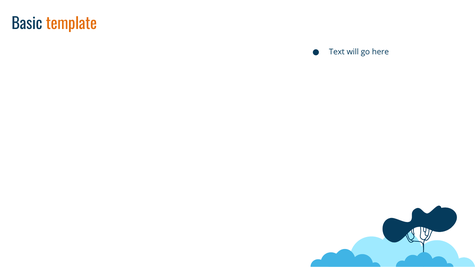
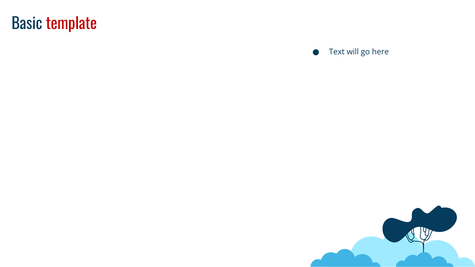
template colour: orange -> red (71, 24)
